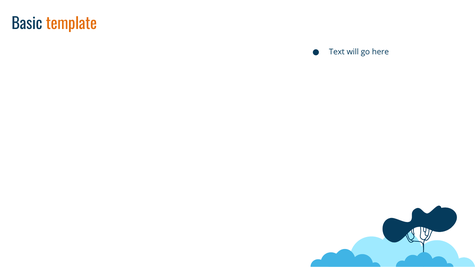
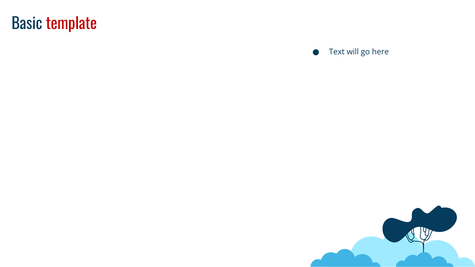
template colour: orange -> red (71, 24)
